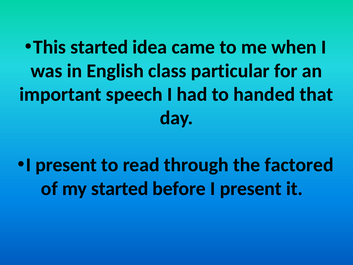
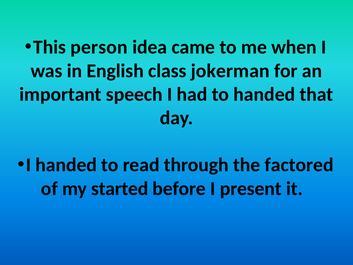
This started: started -> person (99, 47)
particular: particular -> jokerman (230, 71)
present: present -> handed (66, 165)
